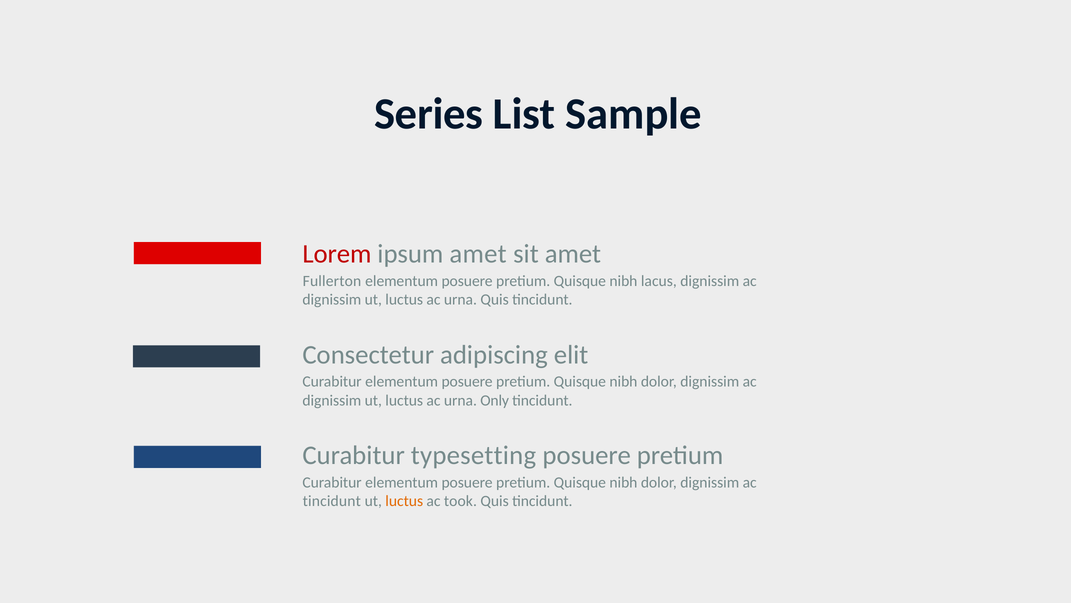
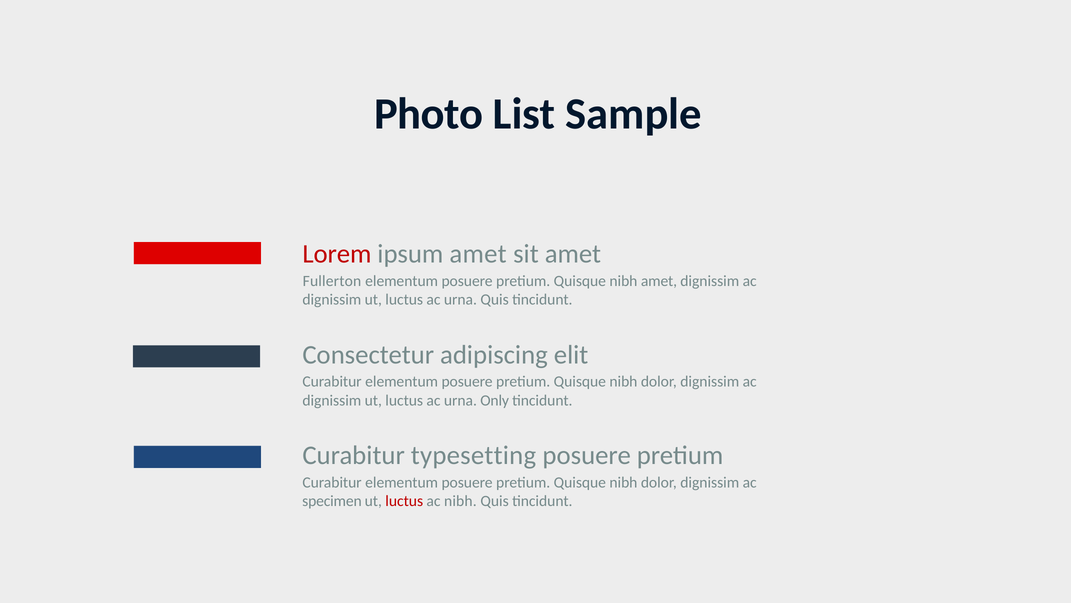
Series: Series -> Photo (429, 114)
nibh lacus: lacus -> amet (659, 281)
tincidunt: tincidunt -> specimen (332, 501)
luctus colour: orange -> red (404, 501)
ac took: took -> nibh (460, 501)
